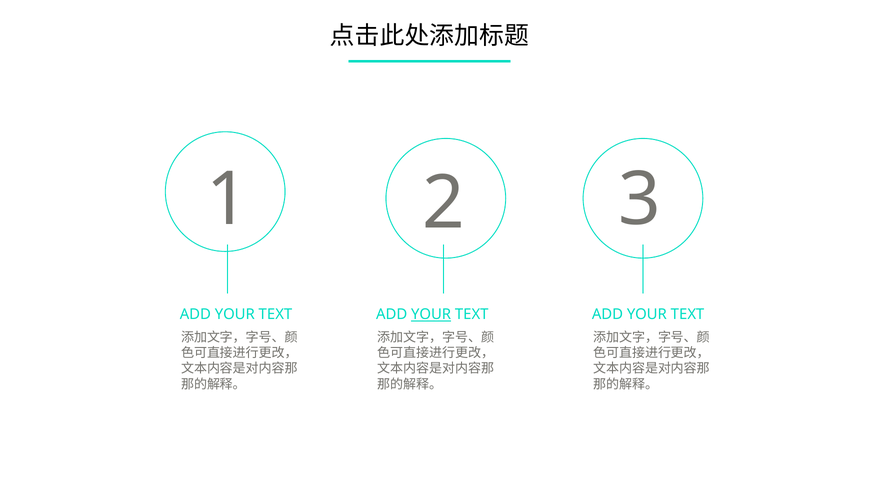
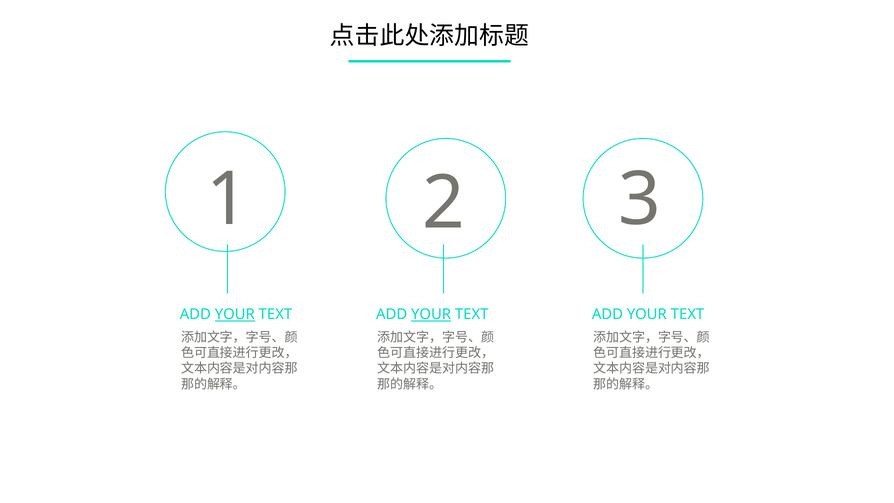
YOUR underline: none -> present (235, 314)
